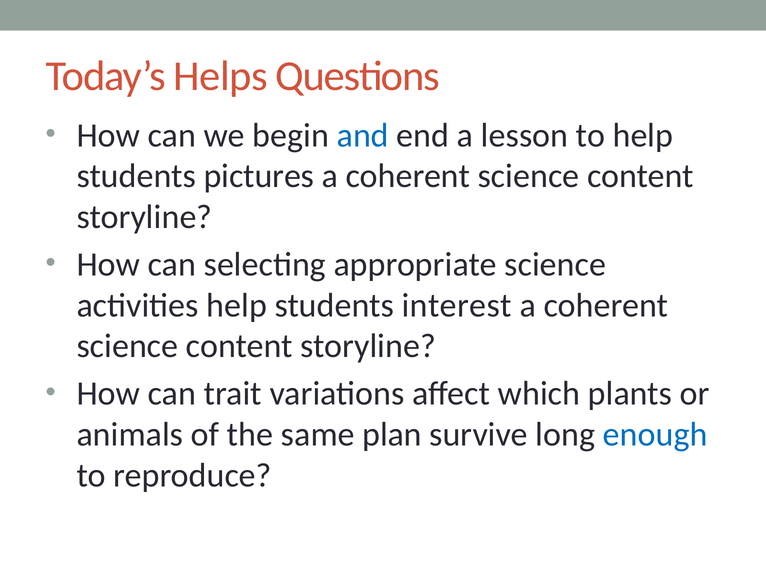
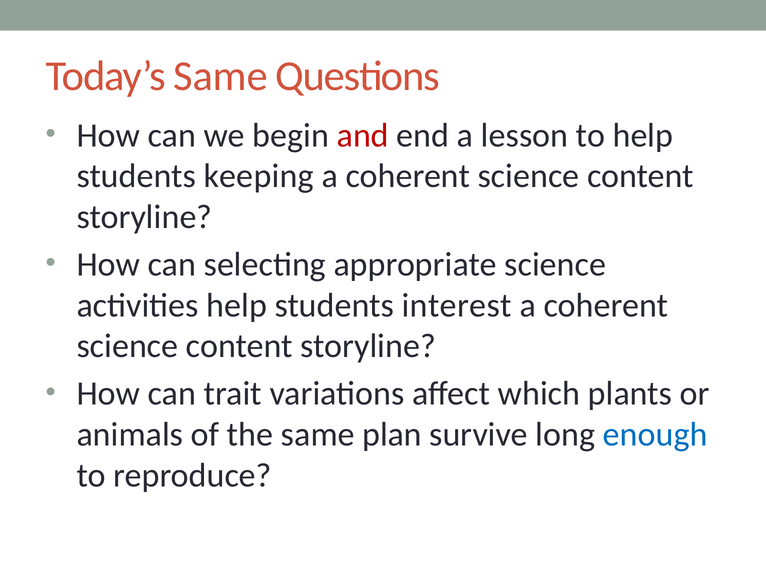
Today’s Helps: Helps -> Same (221, 76)
and colour: blue -> red (363, 135)
pictures: pictures -> keeping (259, 176)
